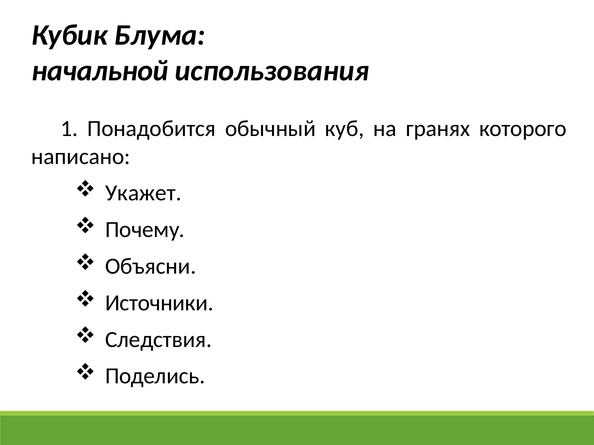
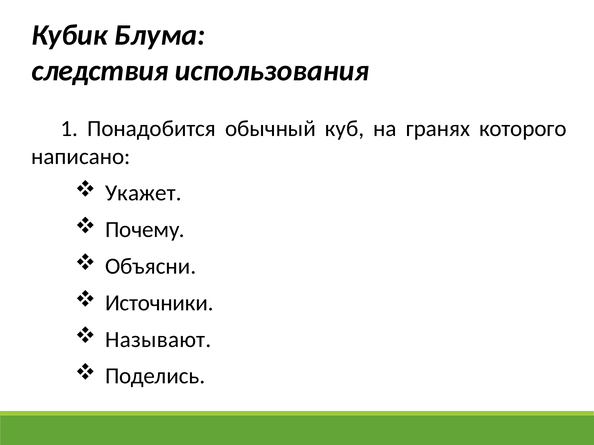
начальной: начальной -> следствия (100, 71)
Следствия: Следствия -> Называют (158, 340)
